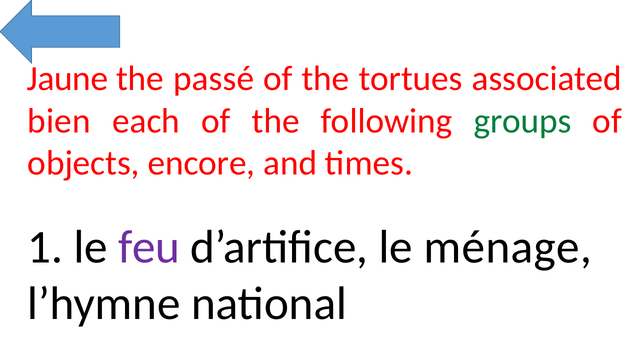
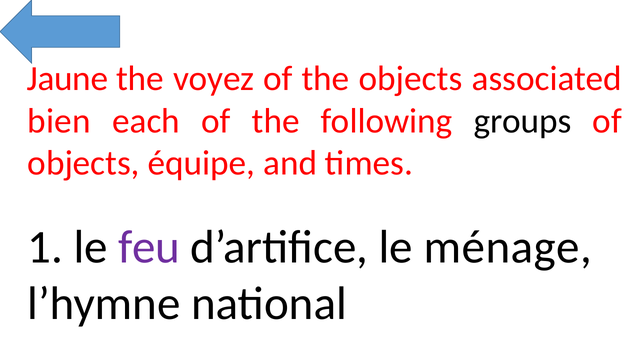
passé: passé -> voyez (214, 78)
the tortues: tortues -> objects (410, 78)
groups colour: green -> black (523, 121)
encore: encore -> équipe (201, 163)
